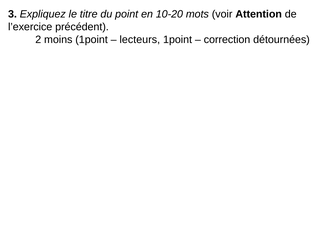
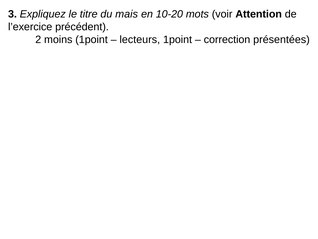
point: point -> mais (127, 14)
détournées: détournées -> présentées (281, 40)
